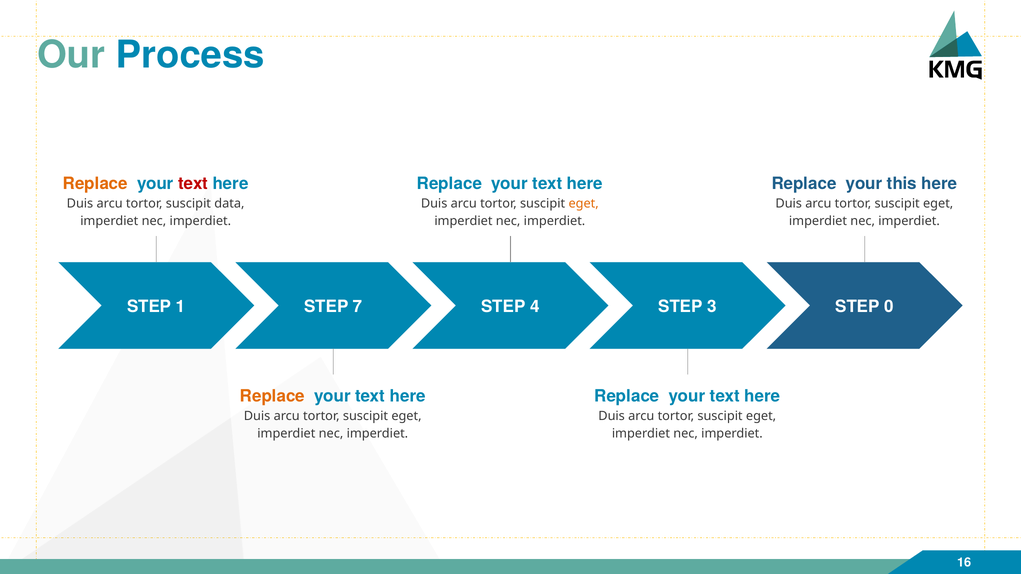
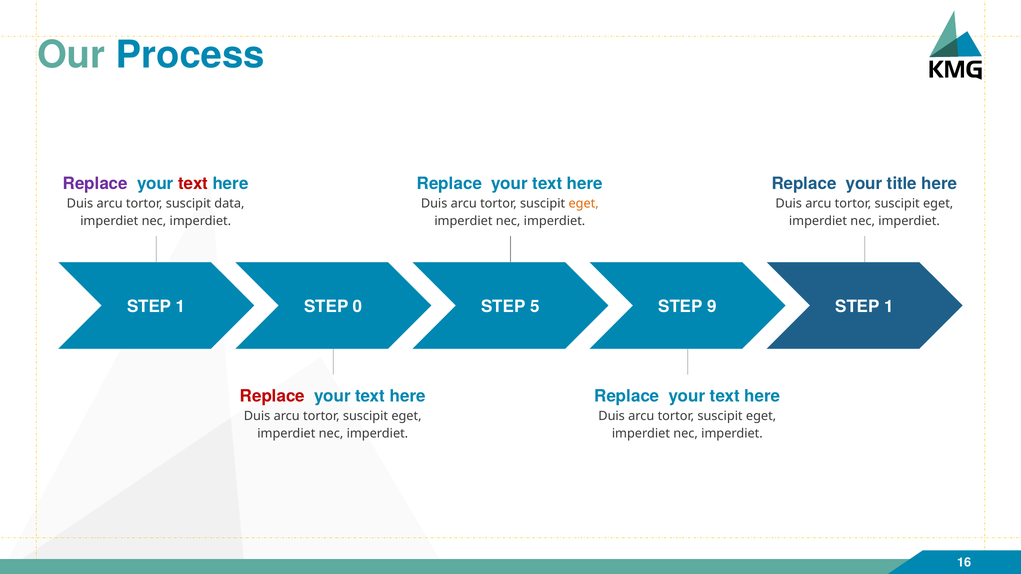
Replace colour: orange -> purple (95, 184)
this: this -> title (902, 184)
7: 7 -> 0 (358, 307)
4: 4 -> 5 (535, 307)
3: 3 -> 9 (712, 307)
0: 0 -> 1 (889, 307)
Replace colour: orange -> red (272, 396)
